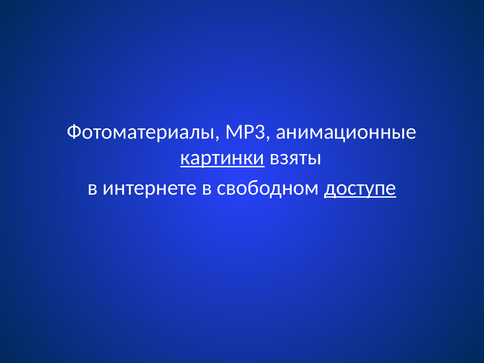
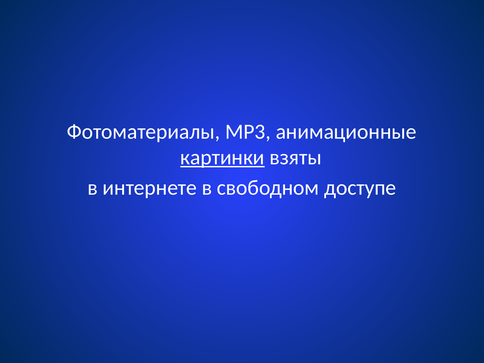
доступе underline: present -> none (360, 188)
